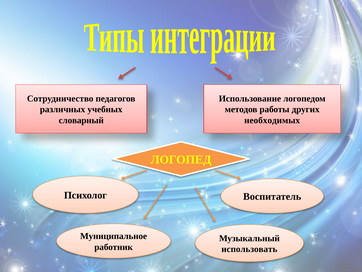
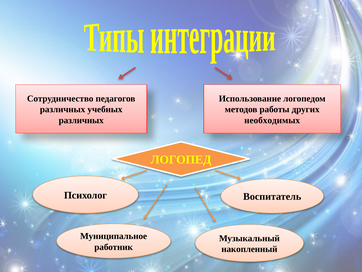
словарный: словарный -> различных (81, 120)
использовать: использовать -> накопленный (249, 249)
